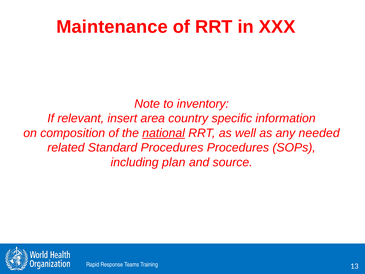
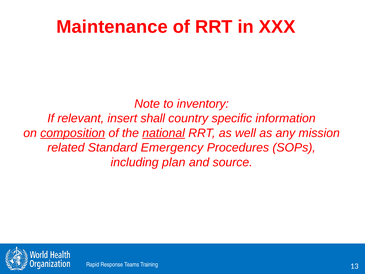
area: area -> shall (153, 118)
composition underline: none -> present (73, 133)
needed: needed -> mission (319, 133)
Standard Procedures: Procedures -> Emergency (172, 148)
